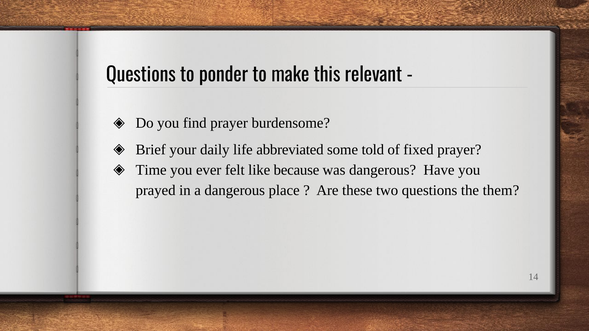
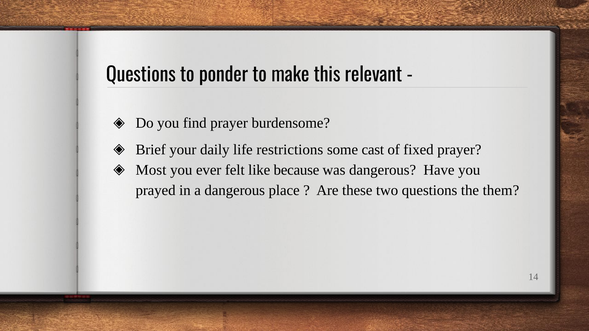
abbreviated: abbreviated -> restrictions (290, 150)
told: told -> cast (373, 150)
Time: Time -> Most (151, 170)
